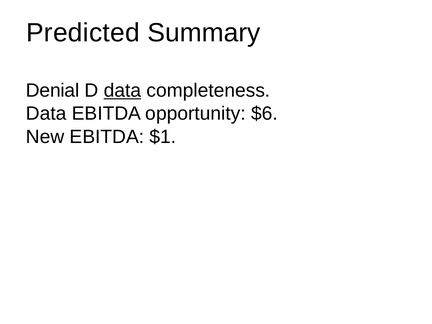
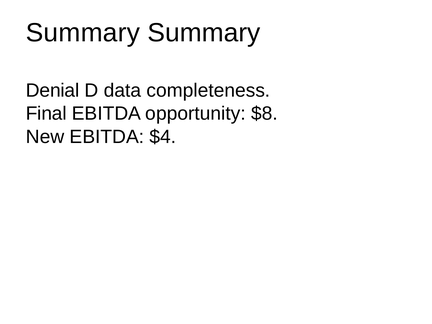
Predicted: Predicted -> Summary (83, 33)
data underline: present -> none (122, 91)
Data: Data -> Final (46, 114)
$6: $6 -> $8 (264, 114)
$1: $1 -> $4 (163, 137)
